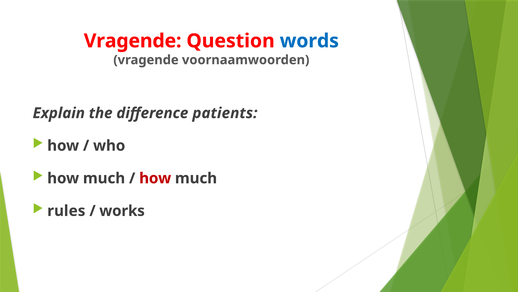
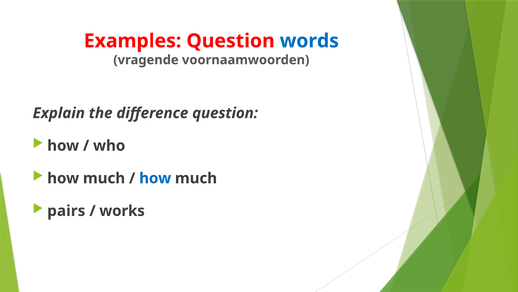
Vragende: Vragende -> Examples (133, 41)
difference patients: patients -> question (225, 113)
how colour: red -> blue (155, 178)
rules: rules -> pairs (66, 210)
